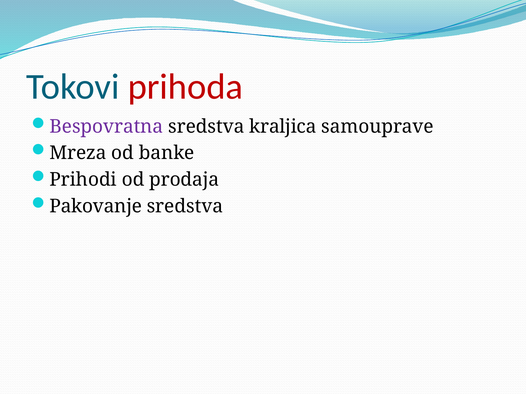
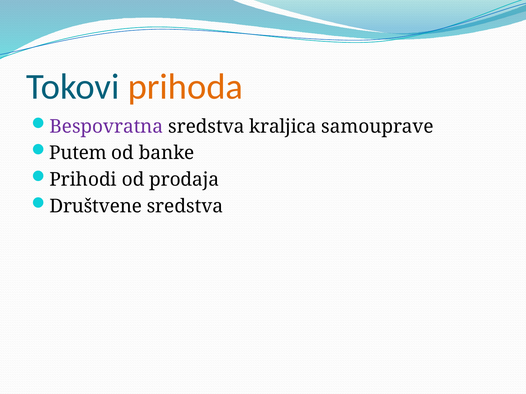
prihoda colour: red -> orange (185, 87)
Mreza: Mreza -> Putem (78, 153)
Pakovanje: Pakovanje -> Društvene (96, 206)
